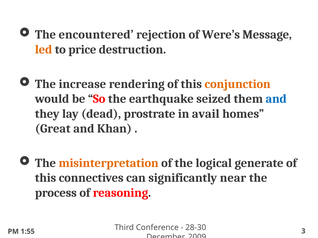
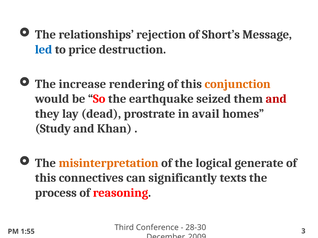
encountered: encountered -> relationships (96, 35)
Were’s: Were’s -> Short’s (221, 35)
led colour: orange -> blue (44, 50)
and colour: blue -> red (276, 99)
Great: Great -> Study (53, 129)
near: near -> texts (233, 178)
